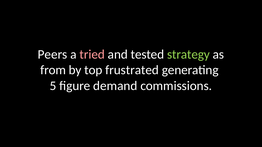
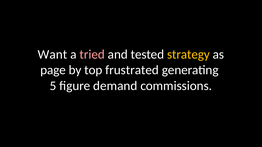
Peers: Peers -> Want (52, 55)
strategy colour: light green -> yellow (188, 55)
from: from -> page (53, 70)
